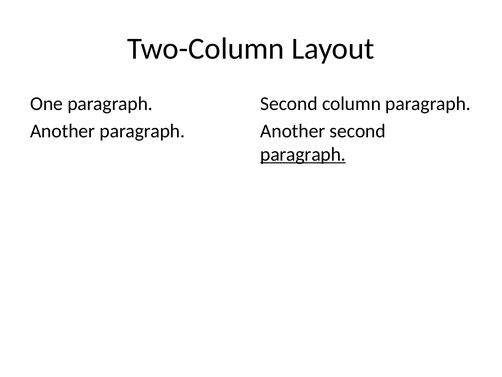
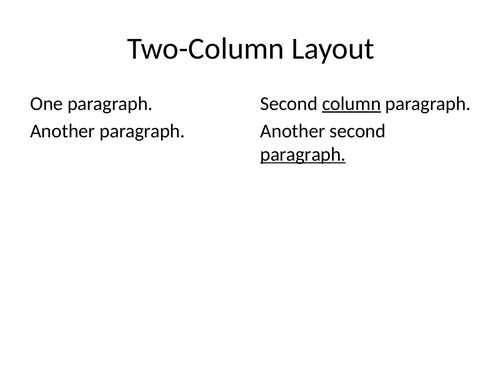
column underline: none -> present (351, 103)
